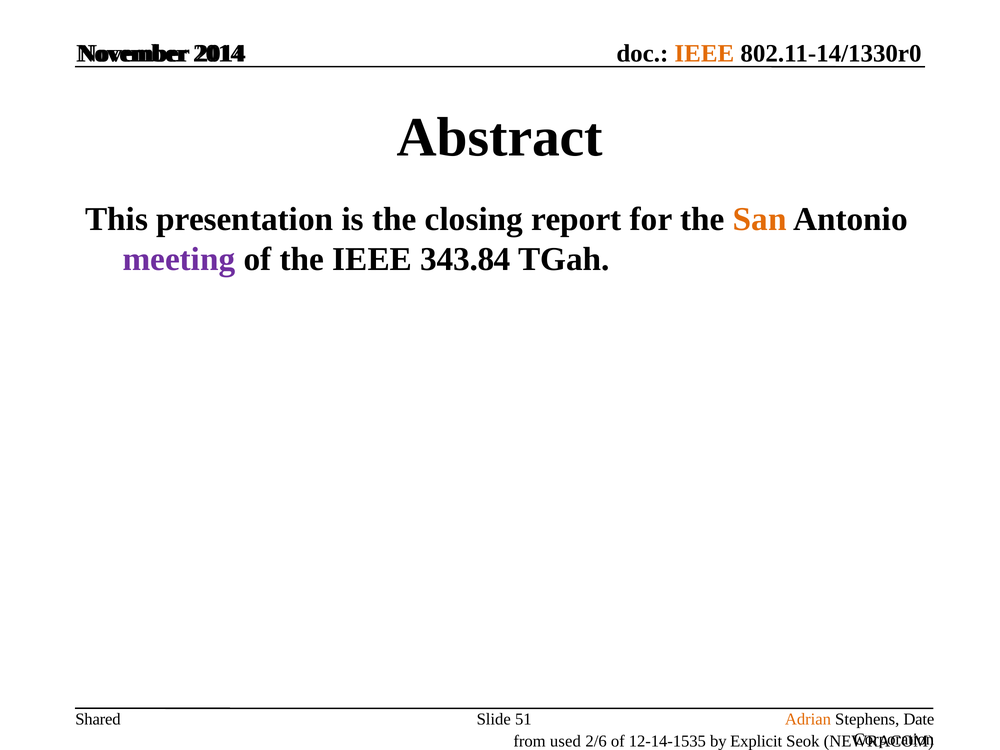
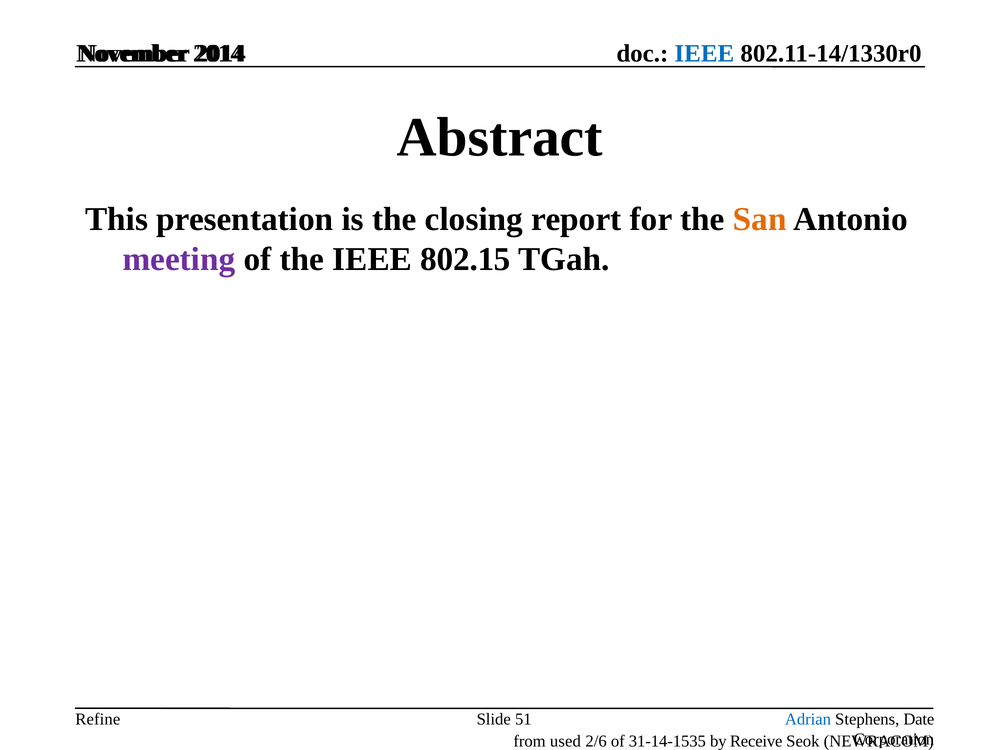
IEEE colour: orange -> blue (704, 53)
343.84: 343.84 -> 802.15 (466, 259)
Shared: Shared -> Refine (98, 719)
Adrian colour: orange -> blue (808, 719)
12-14-1535: 12-14-1535 -> 31-14-1535 (667, 741)
Explicit: Explicit -> Receive (756, 741)
